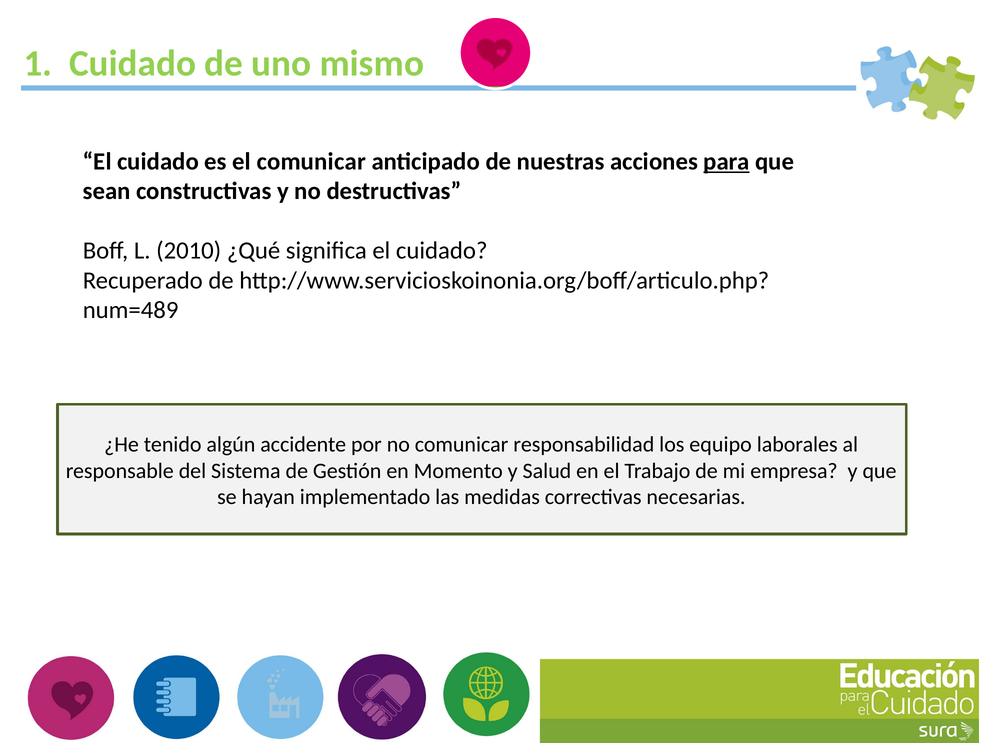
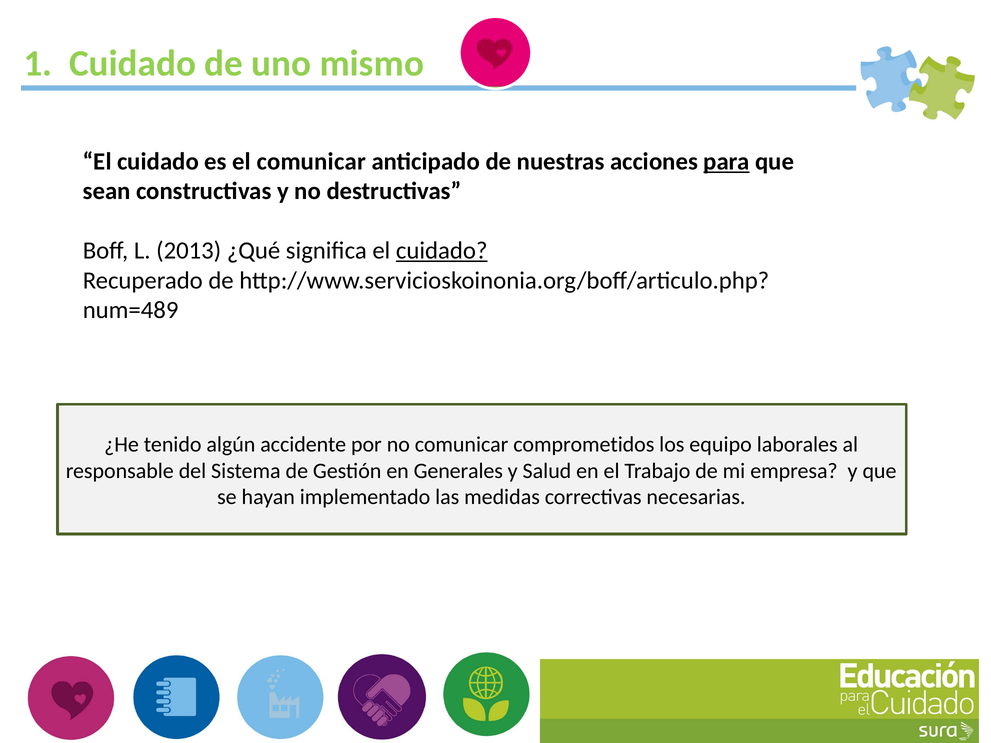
2010: 2010 -> 2013 (189, 251)
cuidado underline: none -> present (442, 251)
responsabilidad: responsabilidad -> comprometidos (584, 445)
Momento: Momento -> Generales (458, 471)
